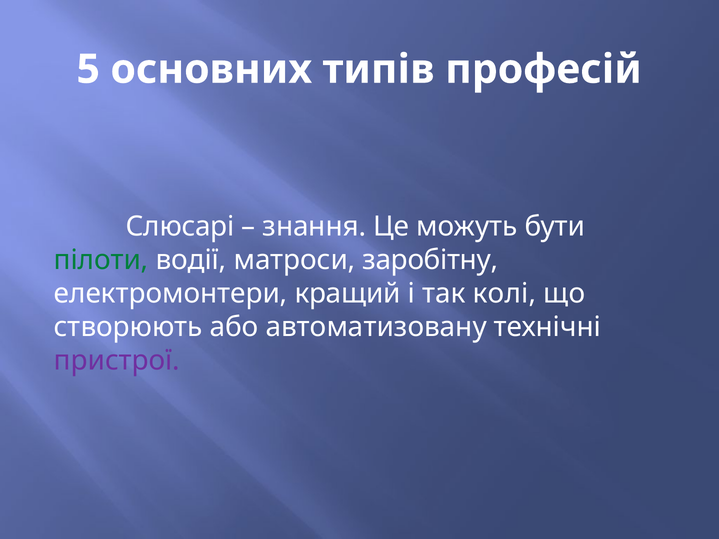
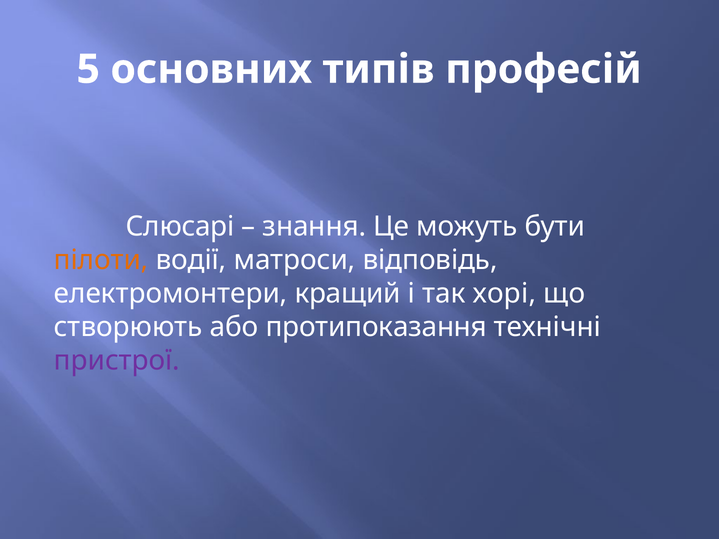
пілоти colour: green -> orange (101, 260)
заробітну: заробітну -> відповідь (430, 260)
колі: колі -> хорі (504, 294)
автоматизовану: автоматизовану -> протипоказання (376, 327)
